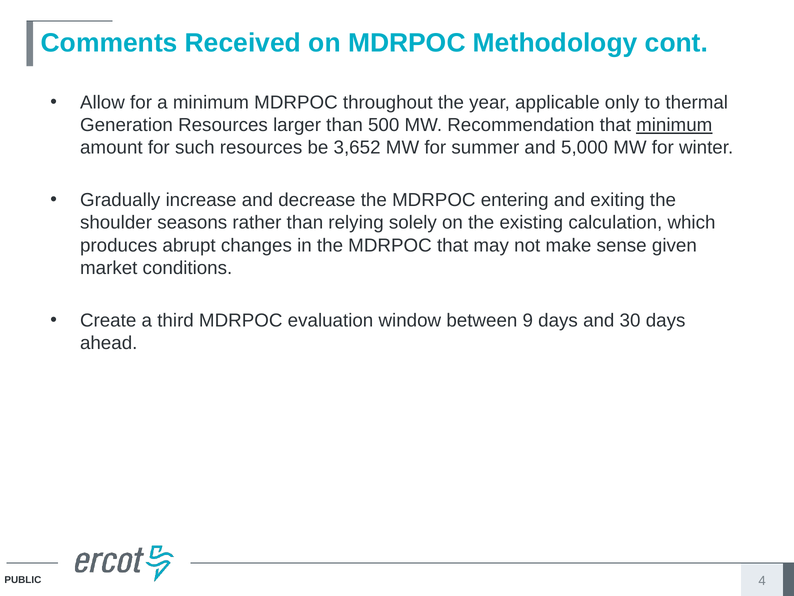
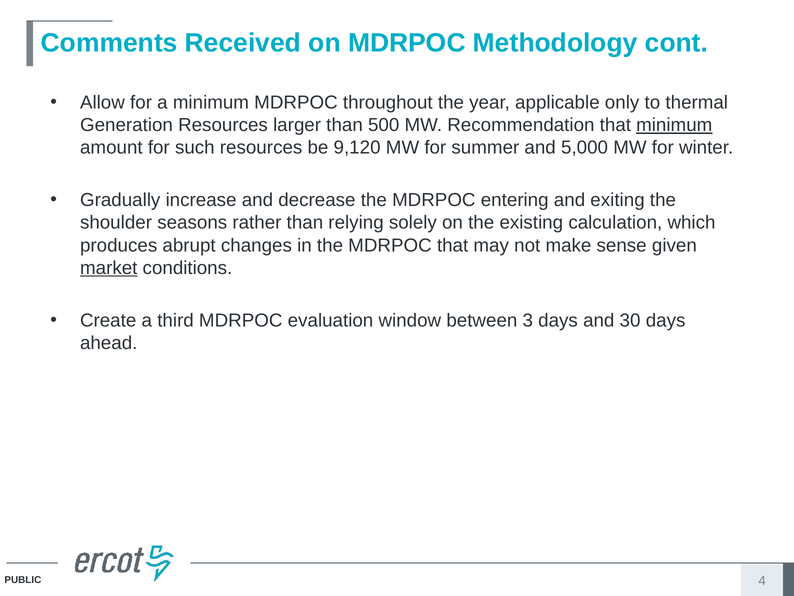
3,652: 3,652 -> 9,120 (357, 148)
market underline: none -> present (109, 268)
9: 9 -> 3 (528, 320)
